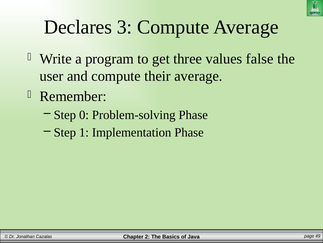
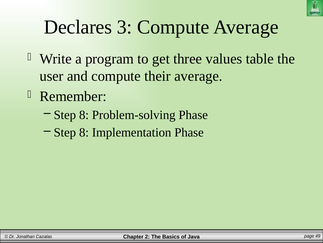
false: false -> table (260, 59)
0: 0 -> 8 (84, 115)
1: 1 -> 8 (84, 132)
